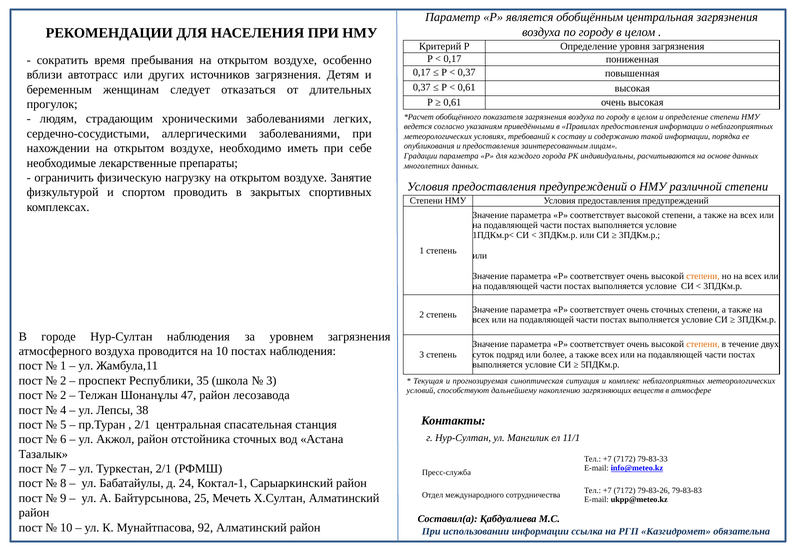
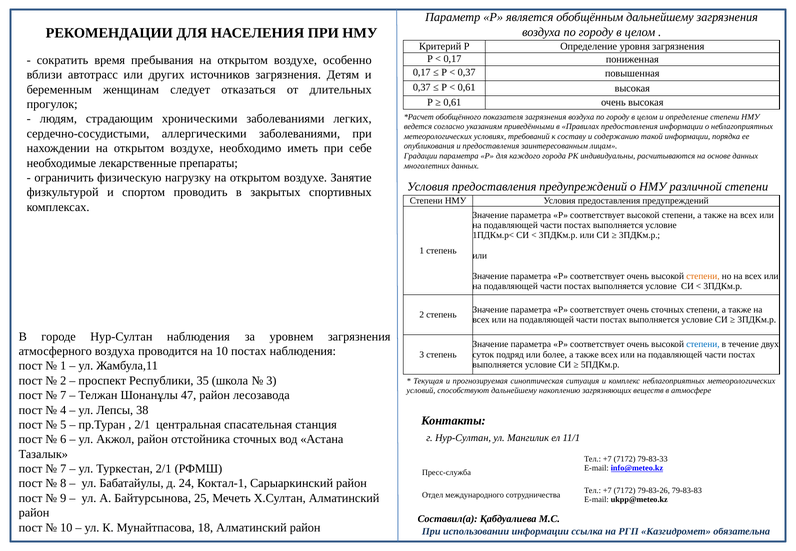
обобщённым центральная: центральная -> дальнейшему (660, 17)
степени colour: orange -> blue (703, 344)
2: 2 -> 7 (63, 395)
92: 92 -> 18 (205, 528)
